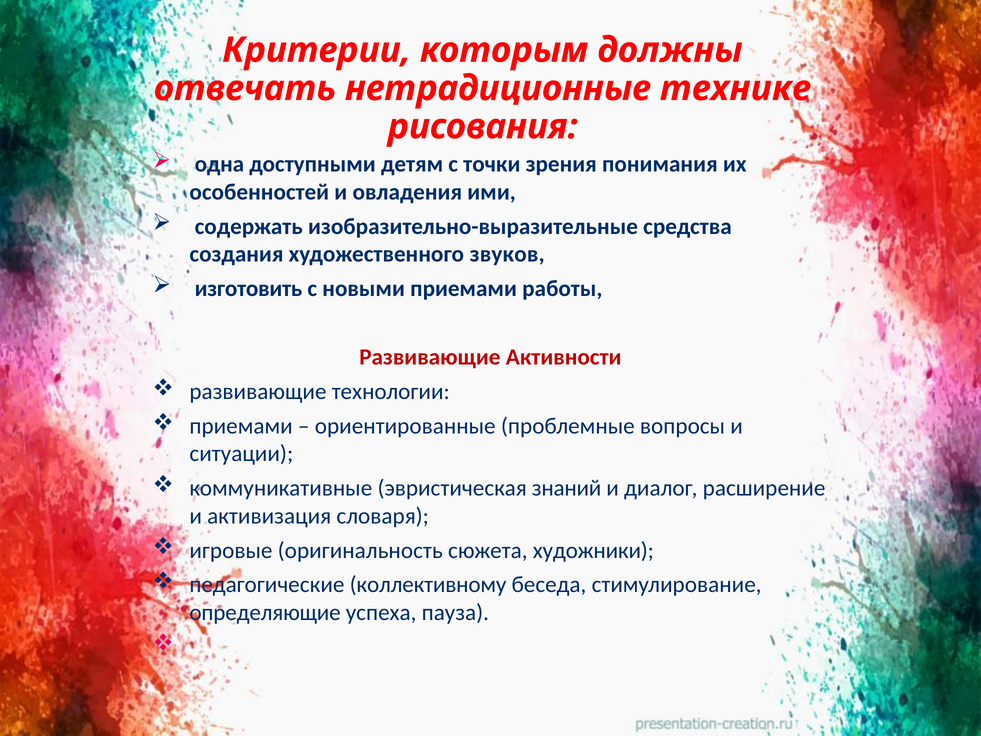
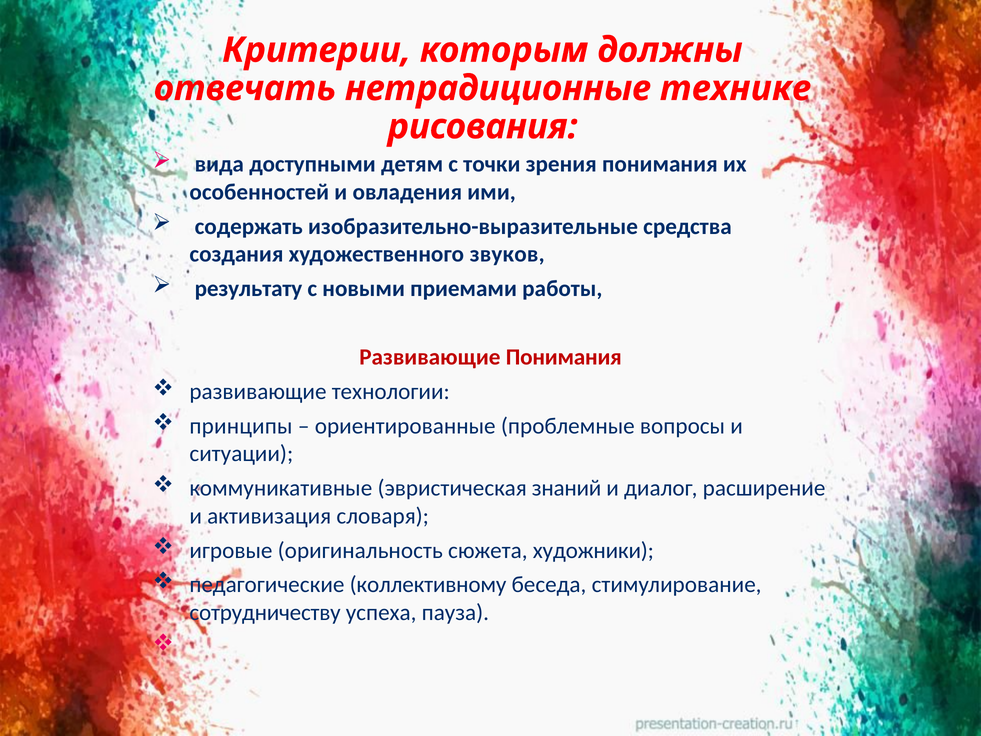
одна: одна -> вида (219, 164)
изготовить: изготовить -> результату (248, 289)
Развивающие Активности: Активности -> Понимания (564, 357)
приемами: приемами -> принципы (241, 426)
определяющие: определяющие -> сотрудничеству (265, 612)
